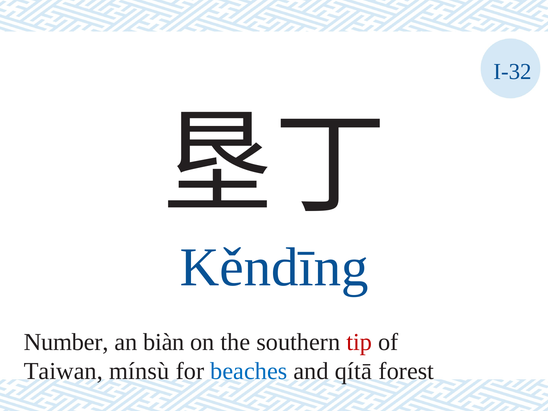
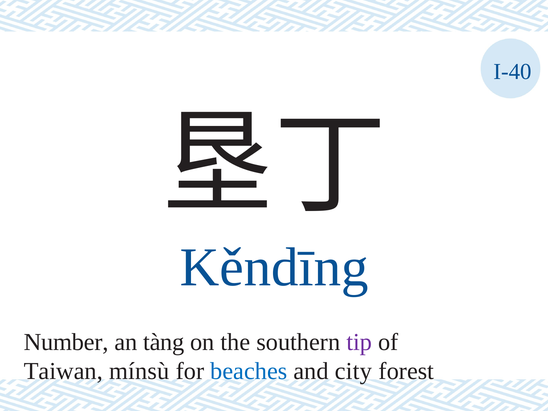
I-32: I-32 -> I-40 (513, 72)
biàn: biàn -> tàng (164, 342)
tip colour: red -> purple (359, 342)
qítā: qítā -> city (353, 371)
